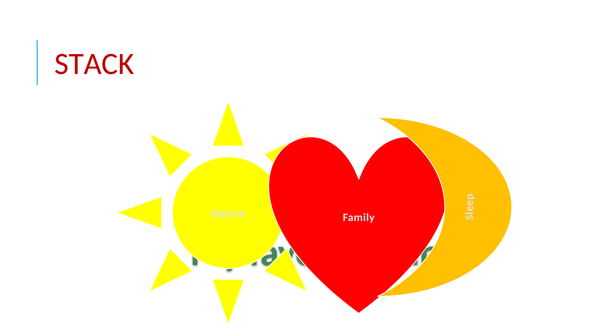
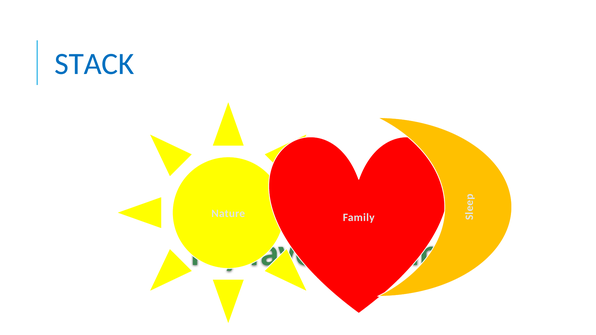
STACK colour: red -> blue (94, 64)
